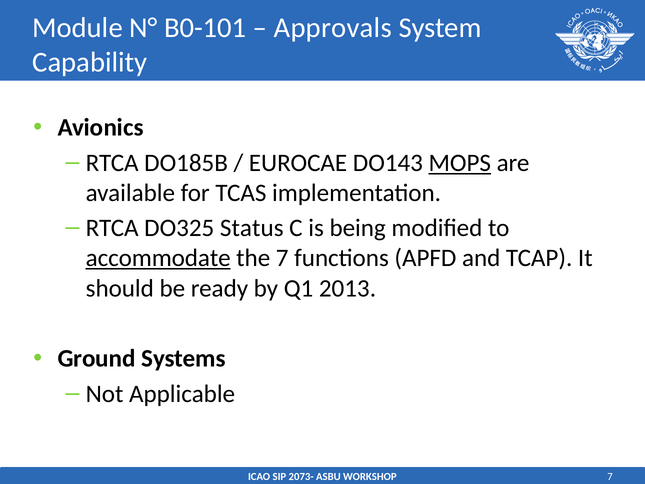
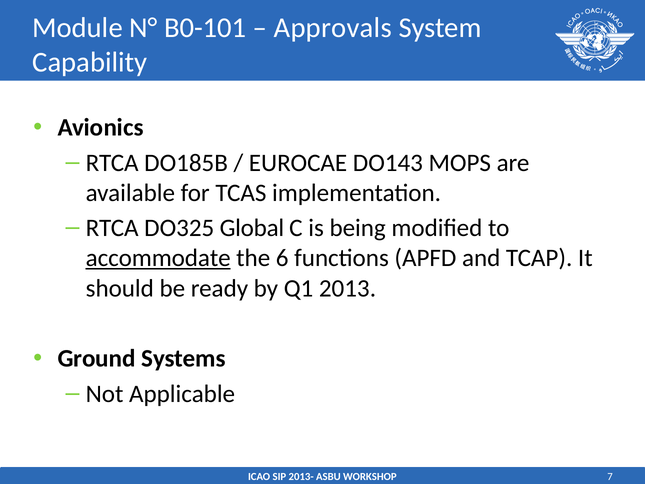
MOPS underline: present -> none (460, 163)
Status: Status -> Global (252, 228)
the 7: 7 -> 6 (282, 258)
2073-: 2073- -> 2013- (301, 476)
